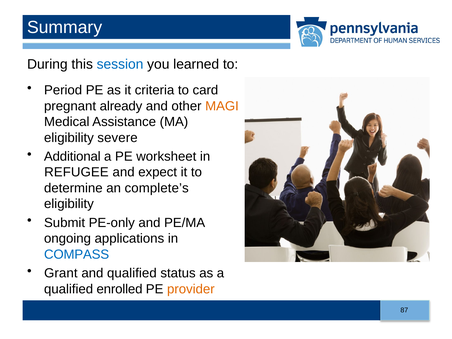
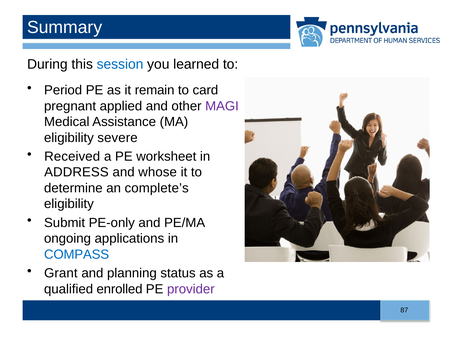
criteria: criteria -> remain (155, 90)
already: already -> applied (121, 106)
MAGI colour: orange -> purple (222, 106)
Additional: Additional -> Received (72, 156)
REFUGEE: REFUGEE -> ADDRESS (76, 172)
expect: expect -> whose (158, 172)
and qualified: qualified -> planning (132, 273)
provider colour: orange -> purple (191, 289)
